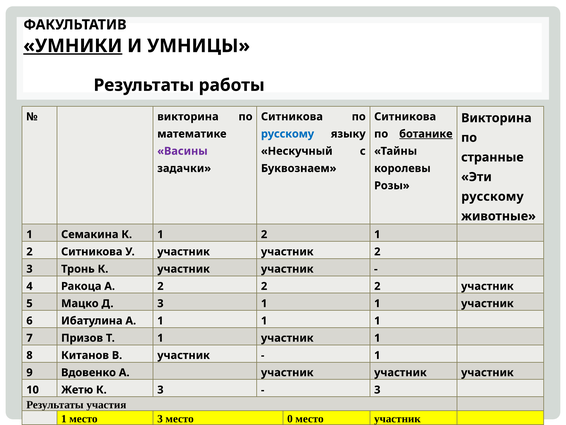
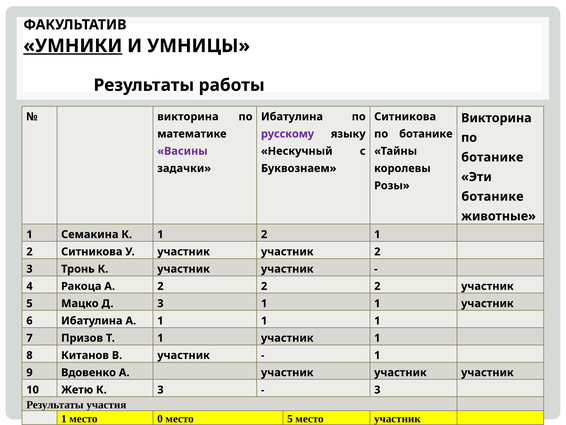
Ситникова: Ситникова -> Ибатулина (292, 116)
русскому colour: blue -> purple (288, 134)
ботанике underline: present -> none (426, 134)
странные: странные -> ботанике (492, 157)
русскому: русскому -> ботанике (492, 196)
место 3: 3 -> 0 (160, 418)
место 0: 0 -> 5 (290, 418)
